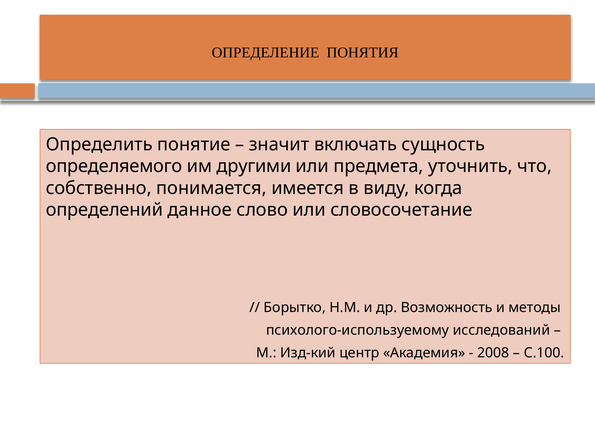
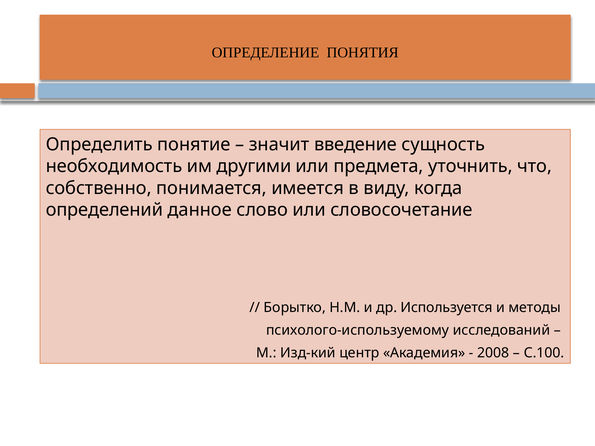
включать: включать -> введение (355, 145)
определяемого: определяемого -> необходимость (114, 166)
Возможность: Возможность -> Используется (447, 308)
